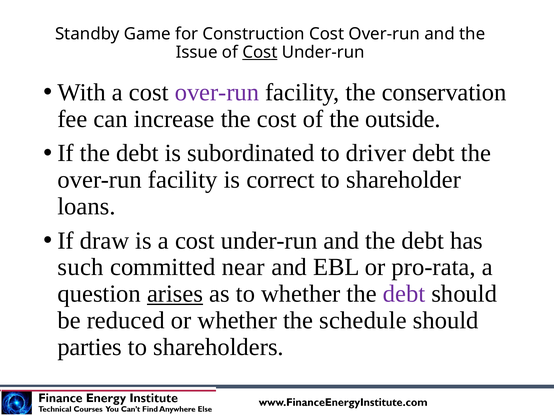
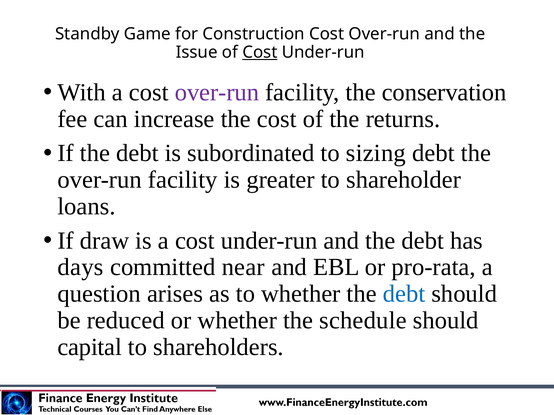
outside: outside -> returns (403, 119)
driver: driver -> sizing (376, 153)
correct: correct -> greater (281, 180)
such: such -> days (81, 268)
arises underline: present -> none (175, 294)
debt colour: purple -> blue (404, 294)
parties: parties -> capital (90, 347)
